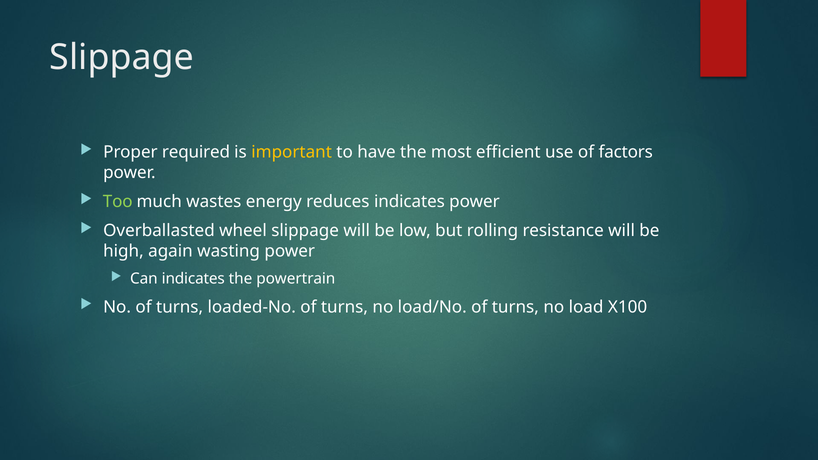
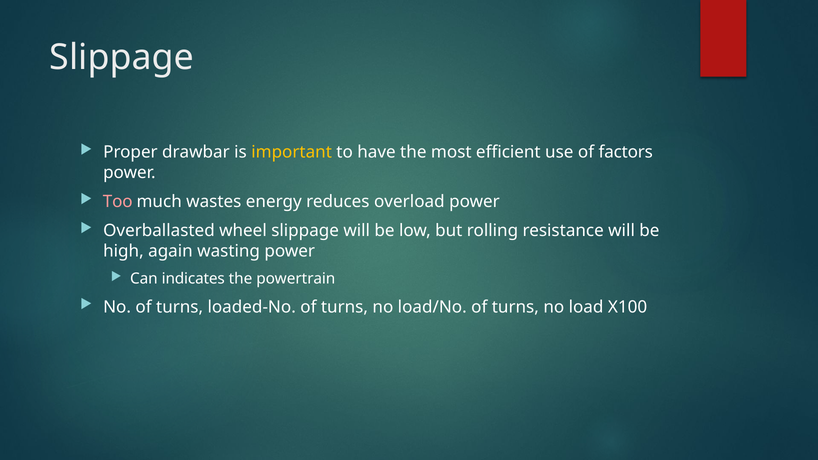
required: required -> drawbar (196, 152)
Too colour: light green -> pink (118, 202)
reduces indicates: indicates -> overload (409, 202)
